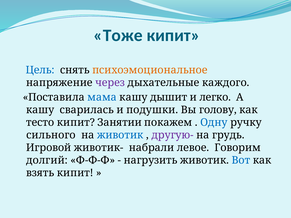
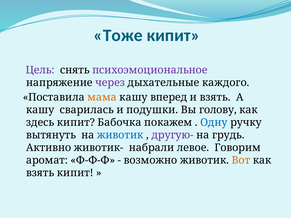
Цель colour: blue -> purple (40, 70)
психоэмоциональное colour: orange -> purple (150, 70)
мама colour: blue -> orange (102, 97)
дышит: дышит -> вперед (169, 97)
и легко: легко -> взять (215, 97)
тесто: тесто -> здесь (40, 123)
Занятии: Занятии -> Бабочка (120, 123)
сильного: сильного -> вытянуть (51, 135)
Игровой: Игровой -> Активно (49, 148)
долгий: долгий -> аромат (47, 160)
нагрузить: нагрузить -> возможно (150, 160)
Вот colour: blue -> orange (241, 160)
